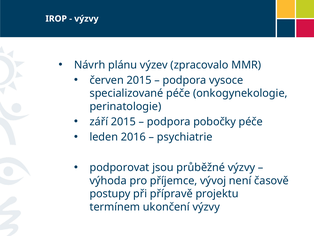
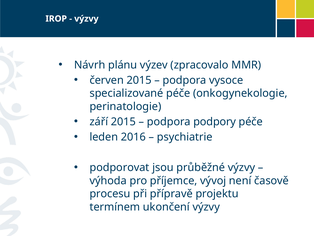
pobočky: pobočky -> podpory (215, 121)
postupy: postupy -> procesu (110, 193)
